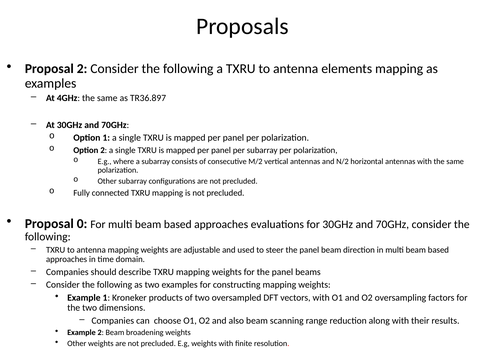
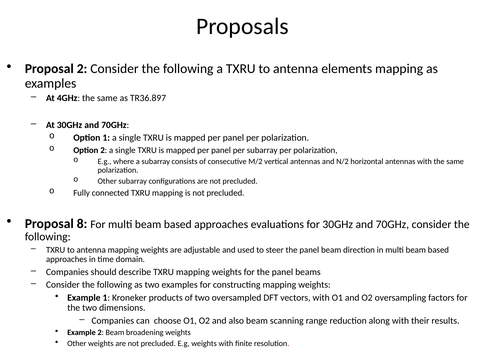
0: 0 -> 8 (82, 223)
